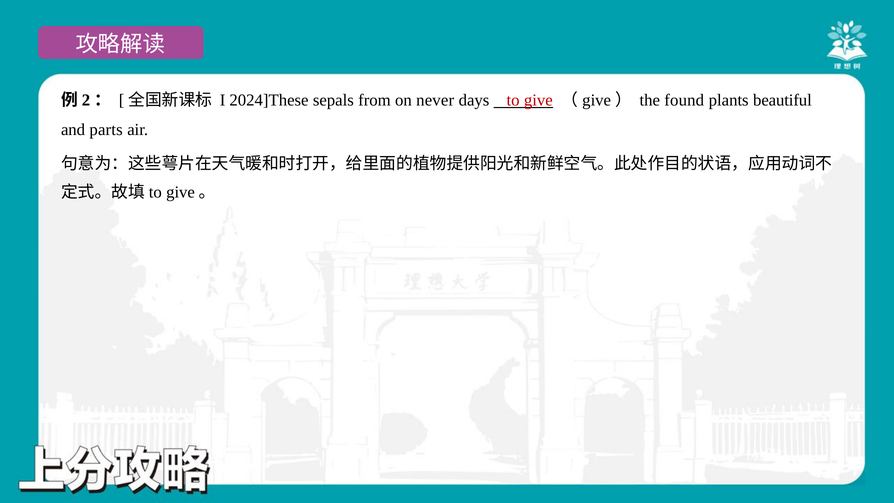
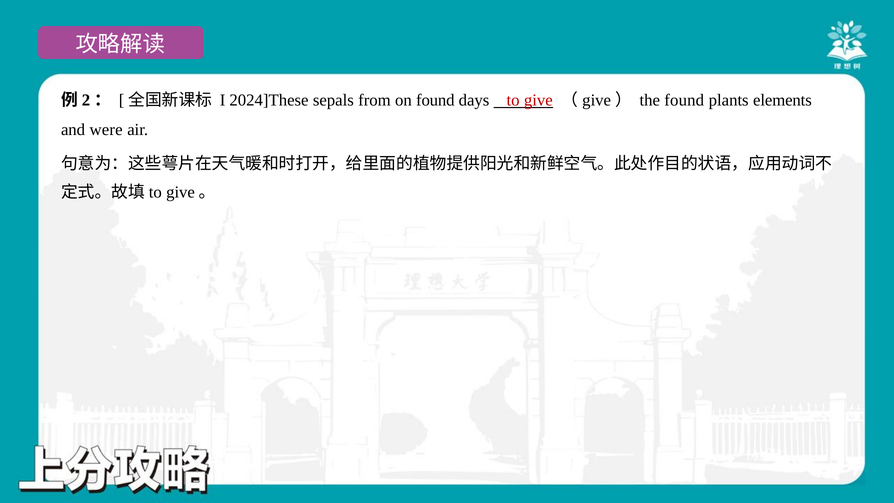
on never: never -> found (435, 100)
beautiful: beautiful -> elements (782, 100)
parts: parts -> were (106, 130)
